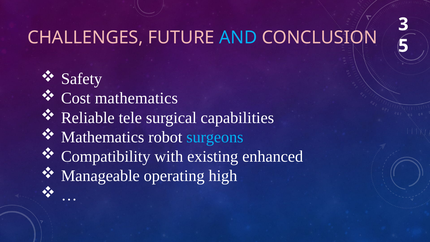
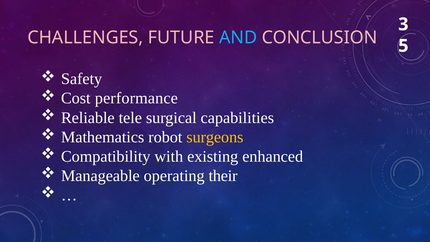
Cost mathematics: mathematics -> performance (136, 98)
surgeons colour: light blue -> yellow (215, 137)
high: high -> their (223, 176)
